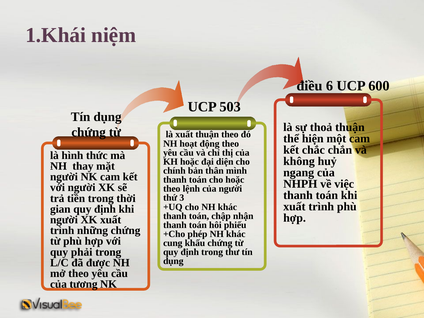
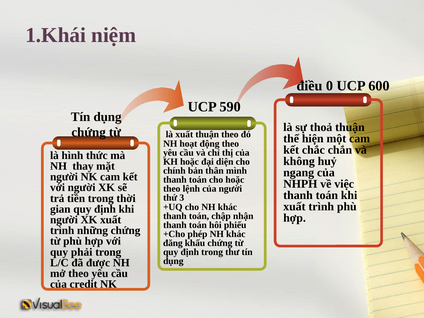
6: 6 -> 0 (329, 86)
503: 503 -> 590 (230, 107)
cung: cung -> đăng (173, 243)
tương: tương -> credit (83, 284)
